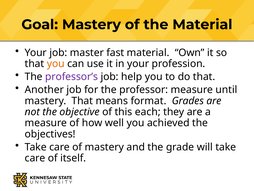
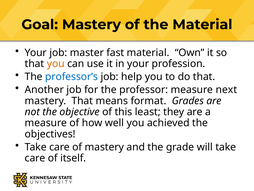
professor’s colour: purple -> blue (72, 77)
until: until -> next (226, 90)
each: each -> least (148, 112)
